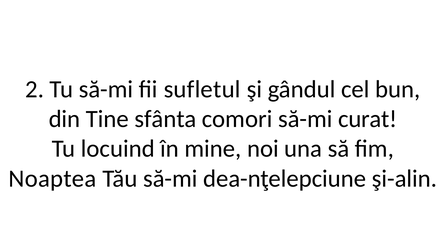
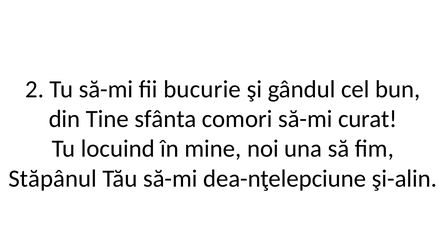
sufletul: sufletul -> bucurie (202, 89)
Noaptea: Noaptea -> Stăpânul (53, 178)
